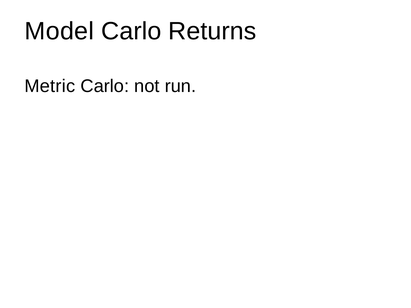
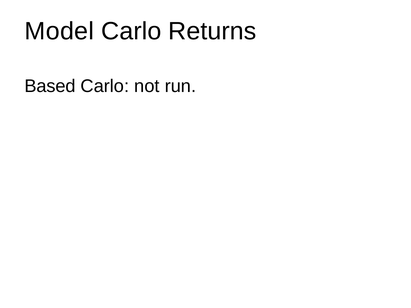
Metric: Metric -> Based (50, 86)
